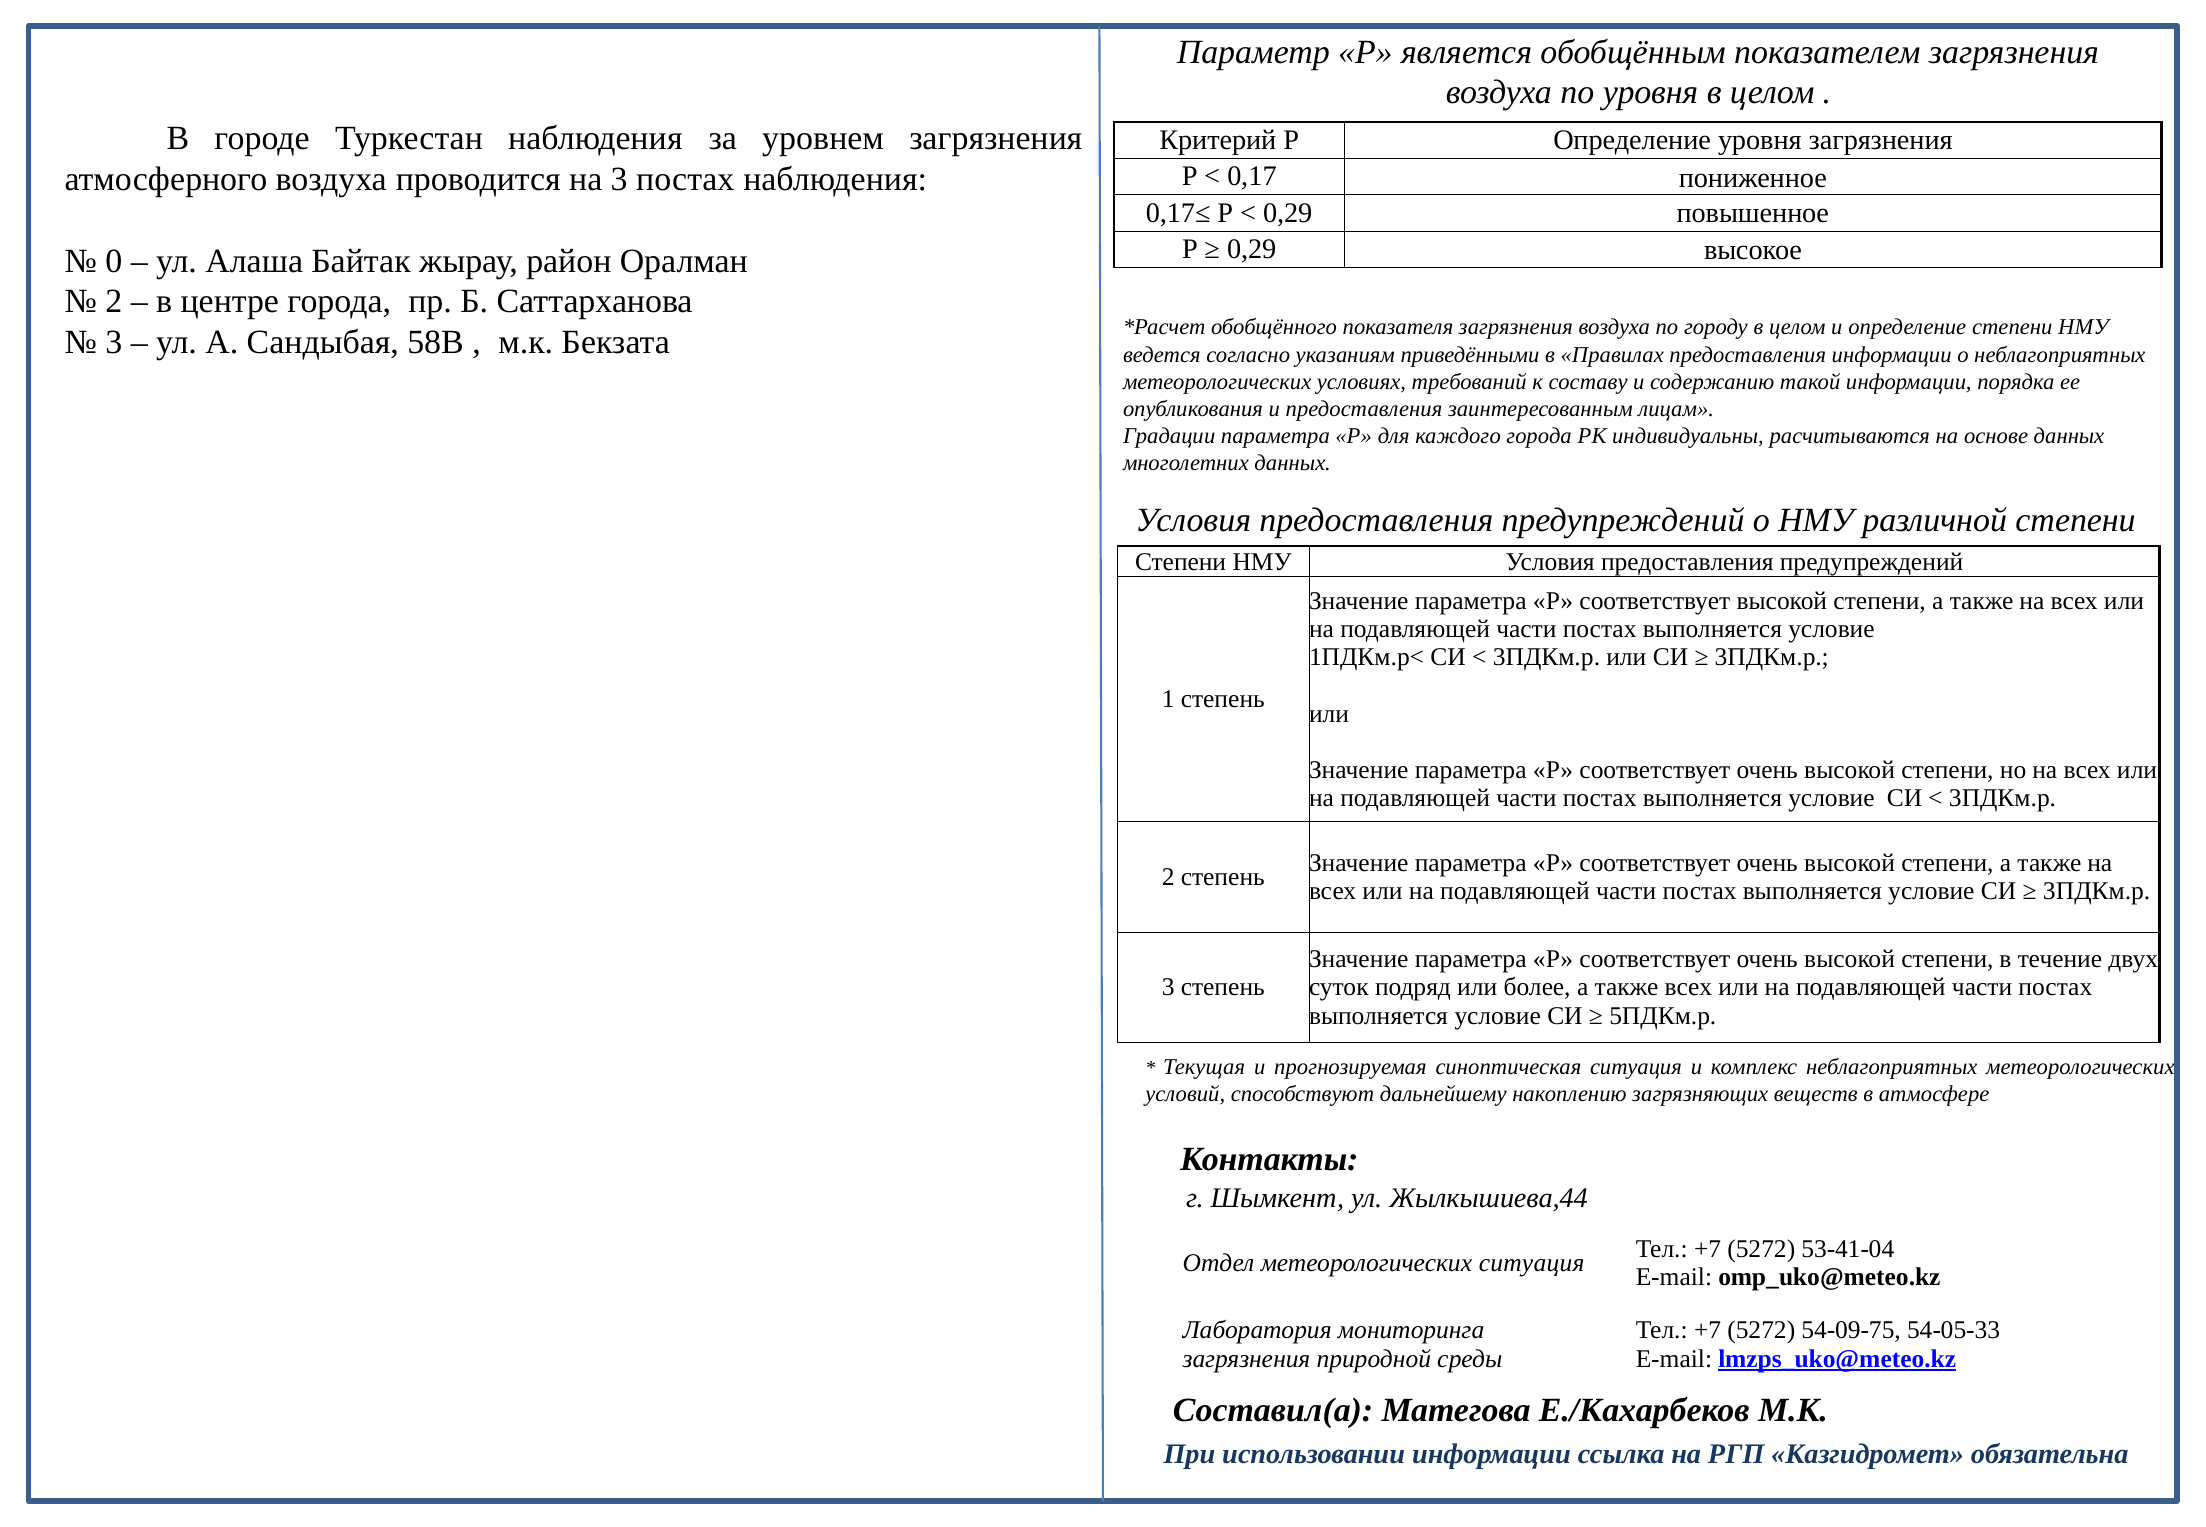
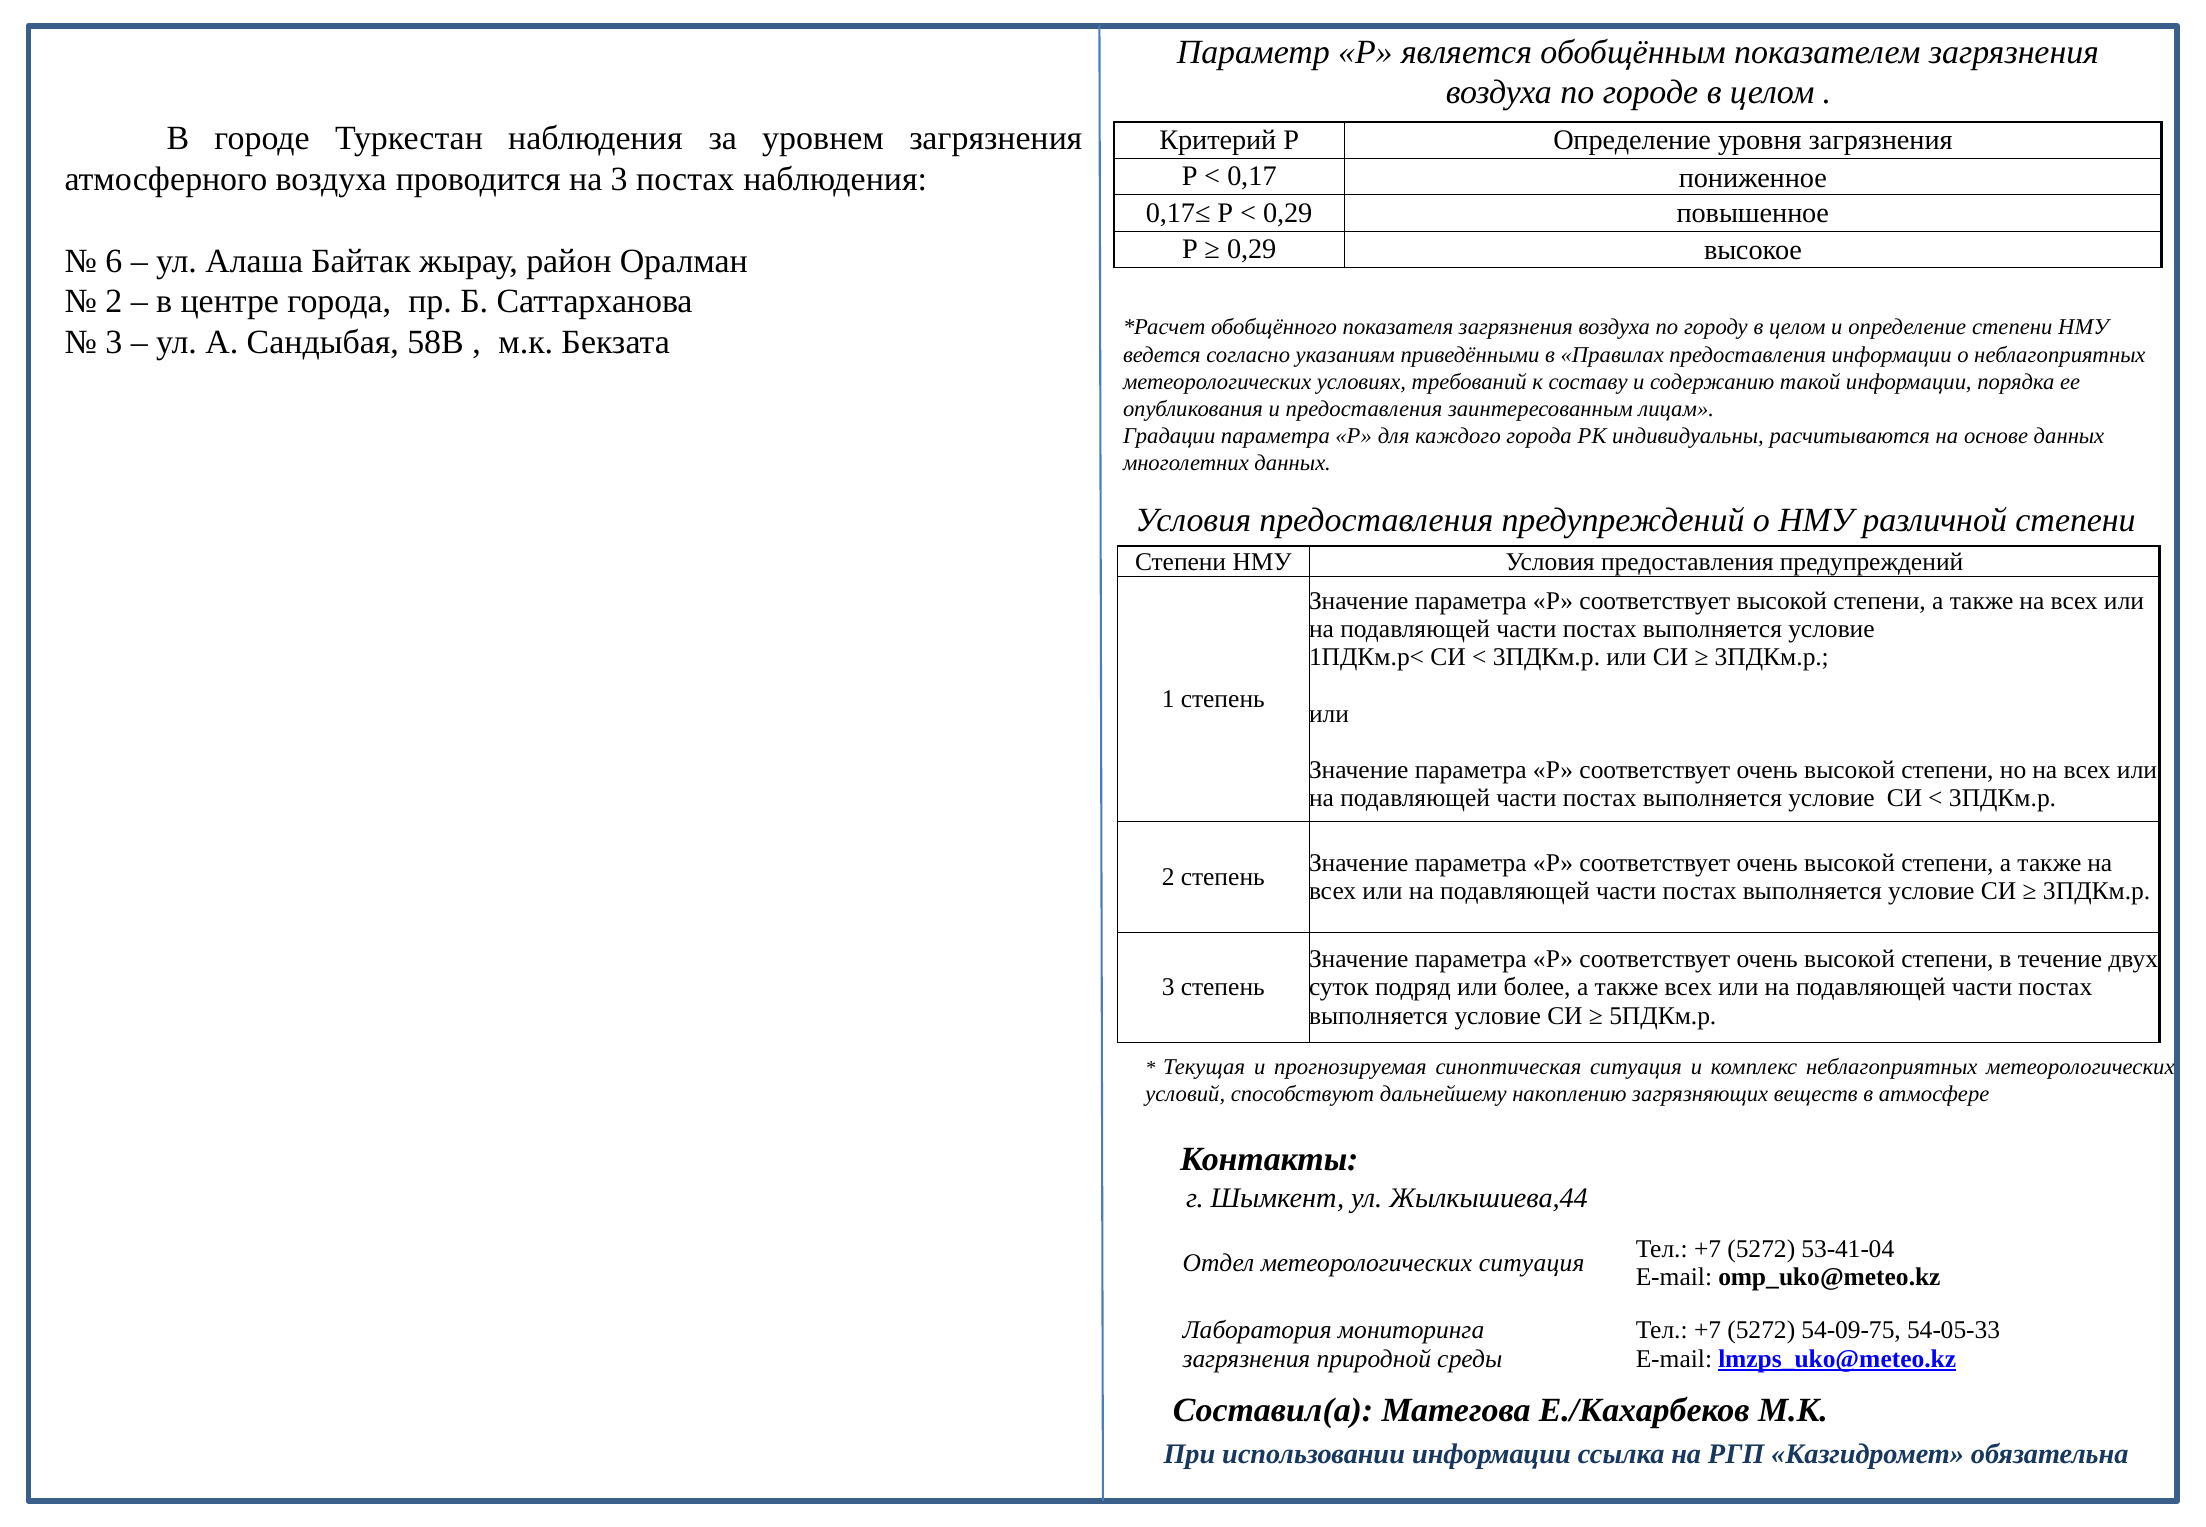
по уровня: уровня -> городе (1650, 93)
0: 0 -> 6 (114, 261)
